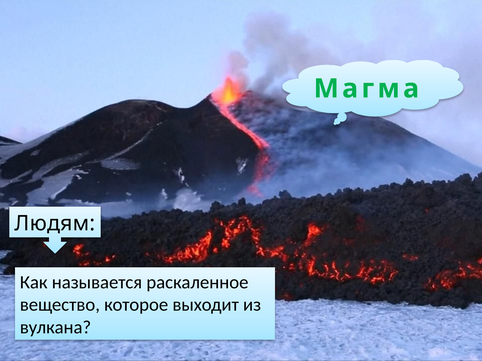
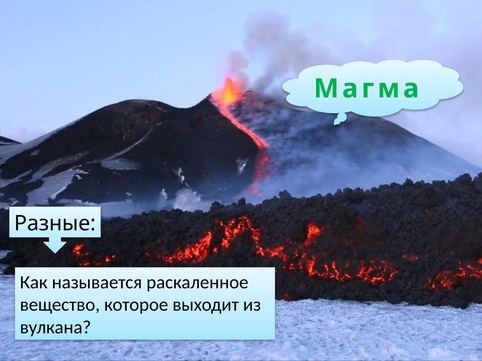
Людям: Людям -> Разные (55, 224)
